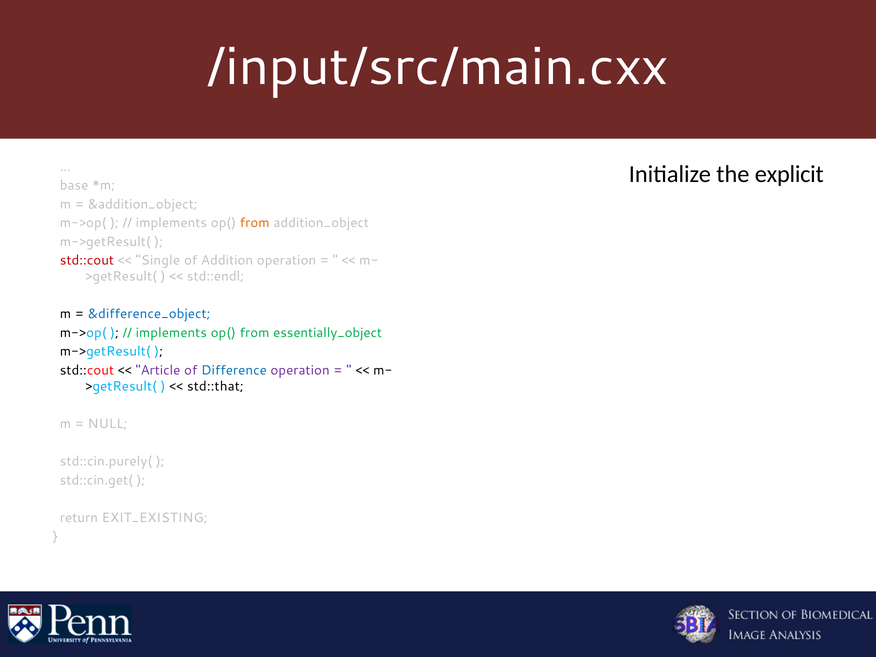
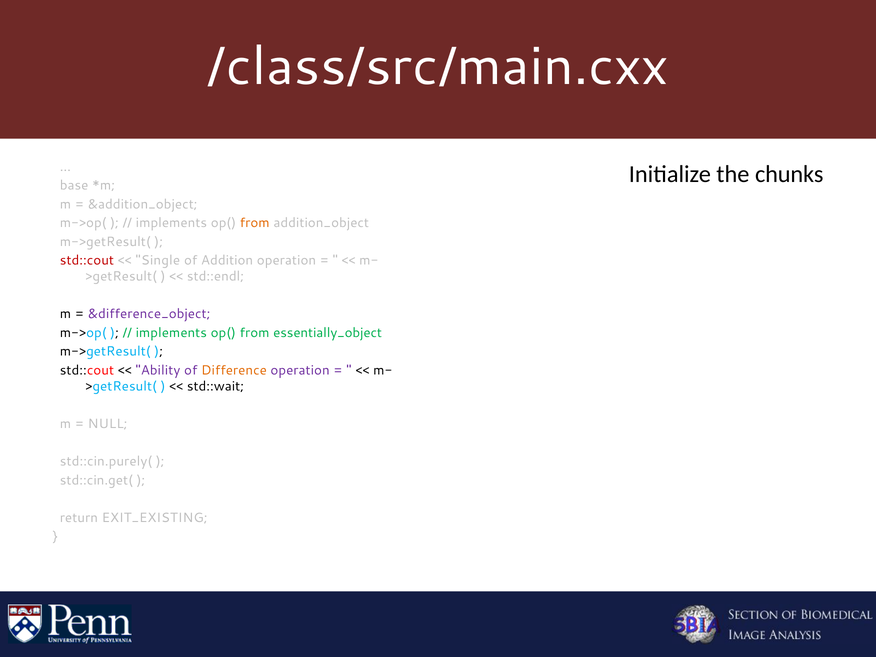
/input/src/main.cxx: /input/src/main.cxx -> /class/src/main.cxx (438, 66)
explicit: explicit -> chunks (789, 174)
&difference_object colour: blue -> purple (149, 314)
Article: Article -> Ability (158, 370)
Difference colour: blue -> orange (234, 370)
std::that: std::that -> std::wait (215, 386)
